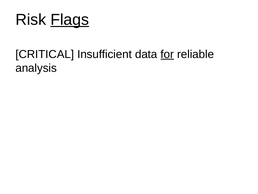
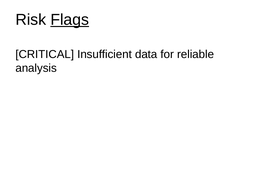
for underline: present -> none (167, 54)
